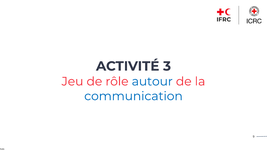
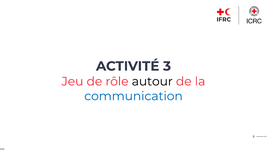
autour colour: blue -> black (152, 82)
